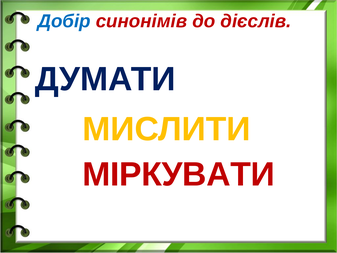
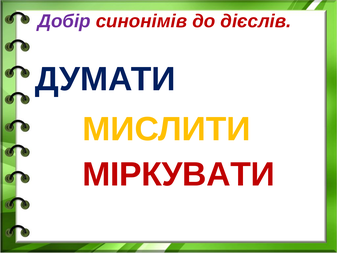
Добір colour: blue -> purple (64, 21)
